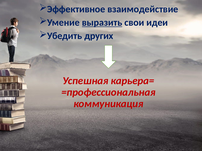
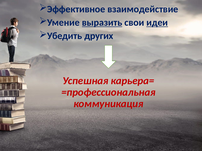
идеи underline: none -> present (157, 23)
